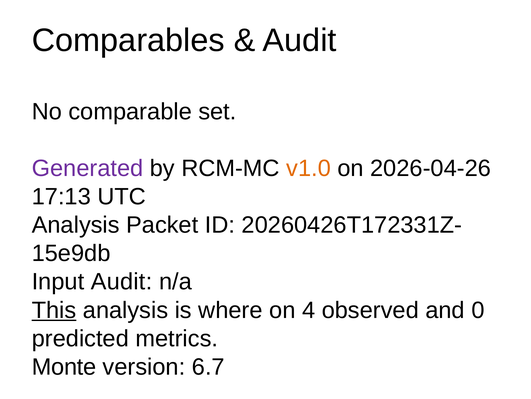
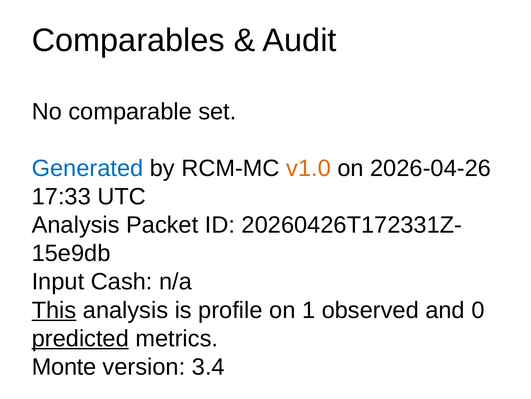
Generated colour: purple -> blue (88, 168)
17:13: 17:13 -> 17:33 (61, 196)
Input Audit: Audit -> Cash (122, 281)
where: where -> profile (230, 310)
4: 4 -> 1 (309, 310)
predicted underline: none -> present (80, 338)
6.7: 6.7 -> 3.4 (208, 366)
